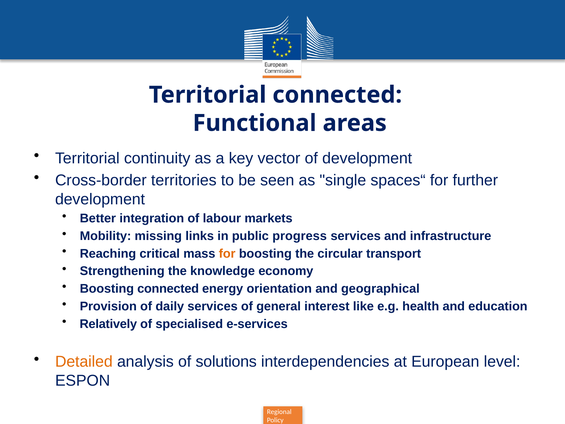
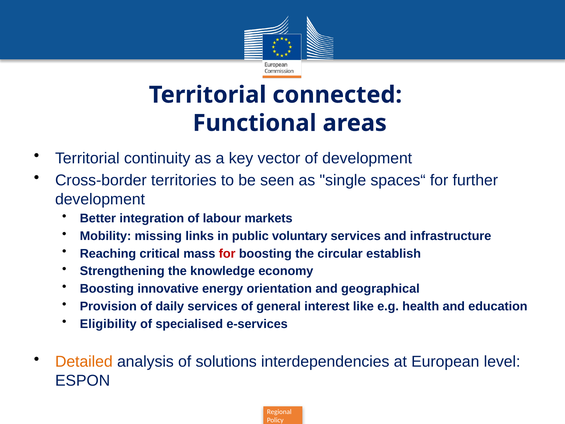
progress: progress -> voluntary (300, 236)
for colour: orange -> red (227, 253)
transport: transport -> establish (394, 253)
Boosting connected: connected -> innovative (168, 289)
Relatively: Relatively -> Eligibility (108, 324)
